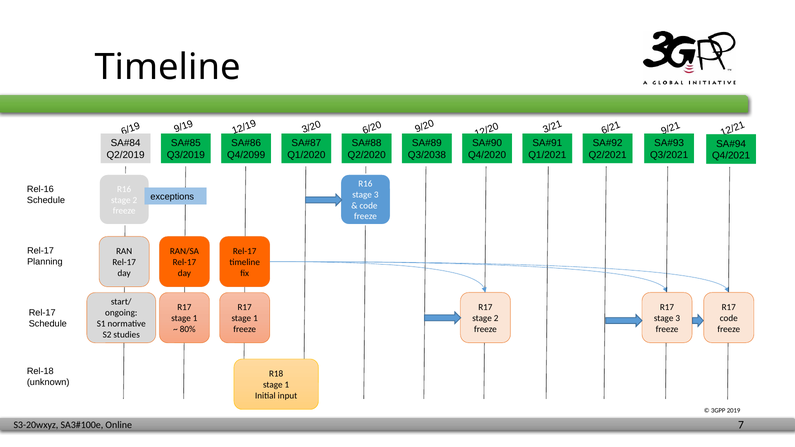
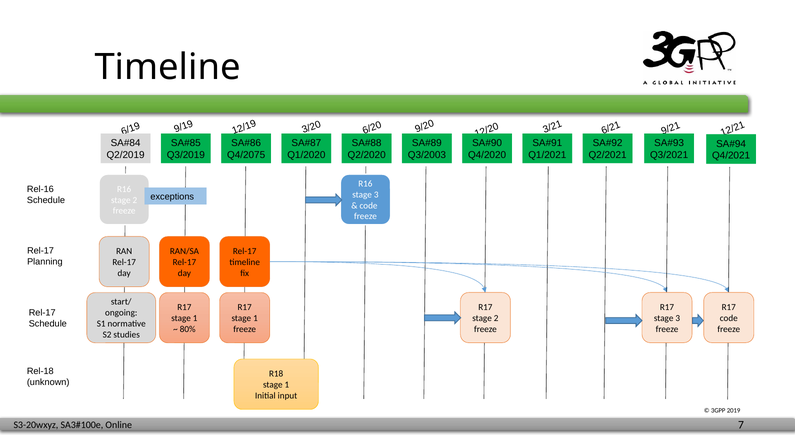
Q4/2099: Q4/2099 -> Q4/2075 (246, 155)
Q3/2038: Q3/2038 -> Q3/2003 (427, 155)
